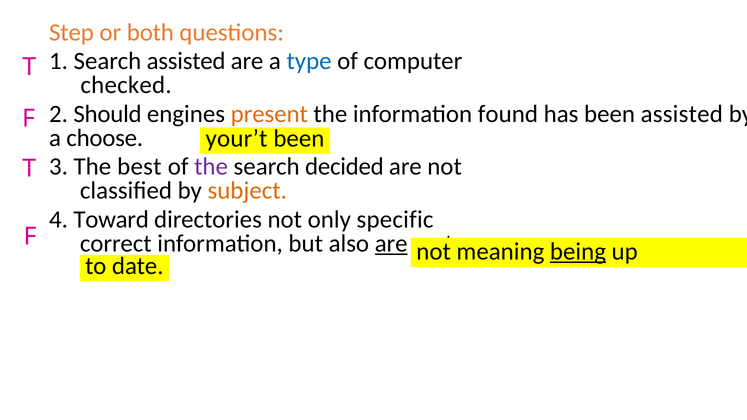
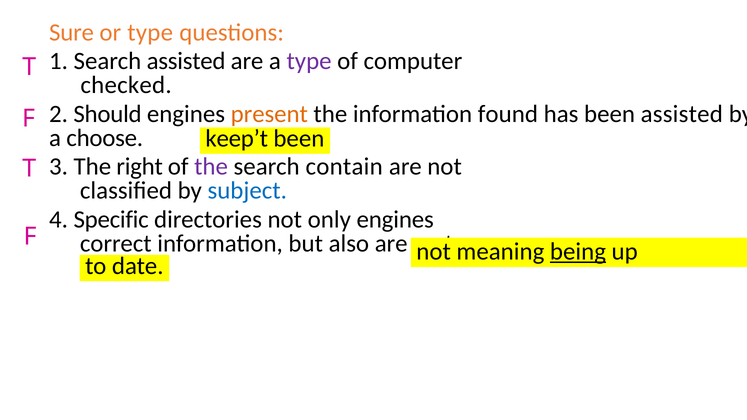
Step: Step -> Sure (72, 32)
or both: both -> type (150, 32)
type colour: blue -> purple (309, 61)
your’t: your’t -> keep’t (237, 139)
best: best -> right (140, 167)
decided: decided -> contain (344, 167)
subject colour: orange -> blue (247, 191)
Toward: Toward -> Specific (111, 220)
only specific: specific -> engines (395, 220)
are underline: present -> none (391, 244)
